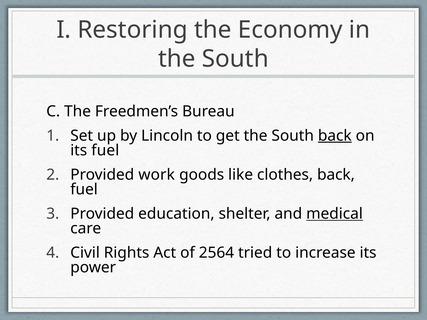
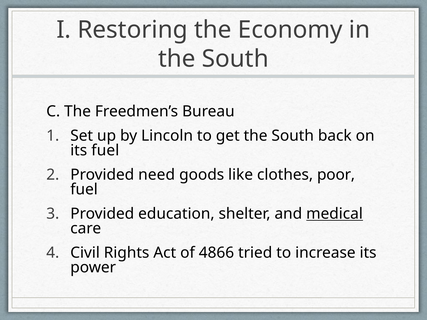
back underline: present -> none (335, 136)
work: work -> need (157, 175)
clothes back: back -> poor (336, 175)
2564: 2564 -> 4866 (216, 253)
